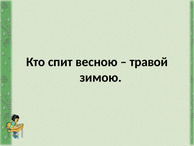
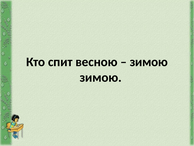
травой: травой -> зимою (149, 62)
